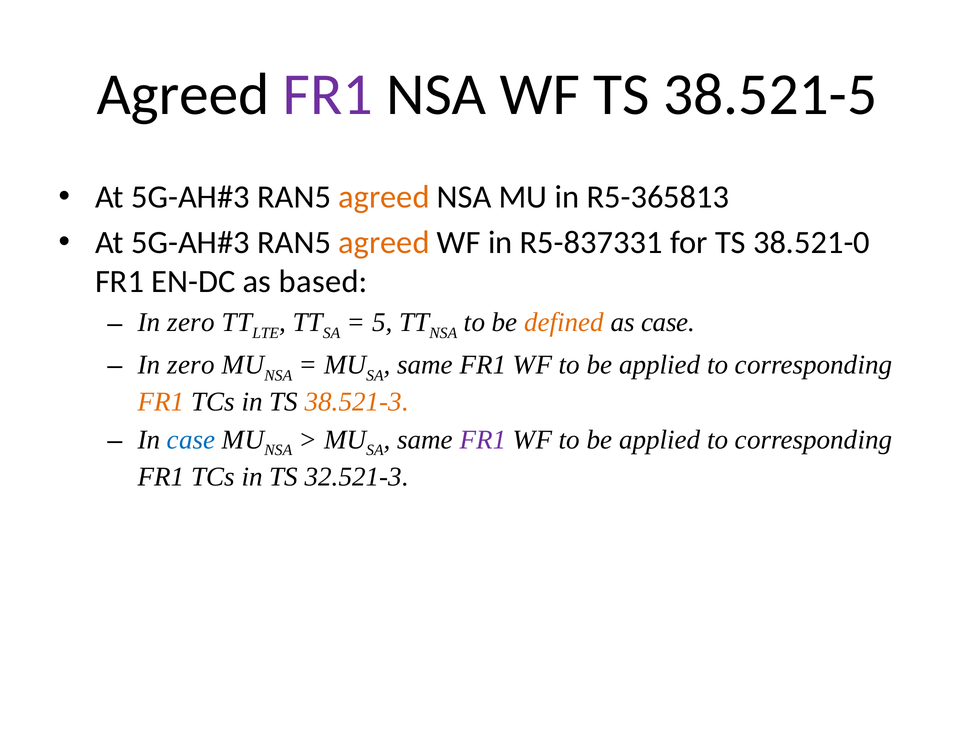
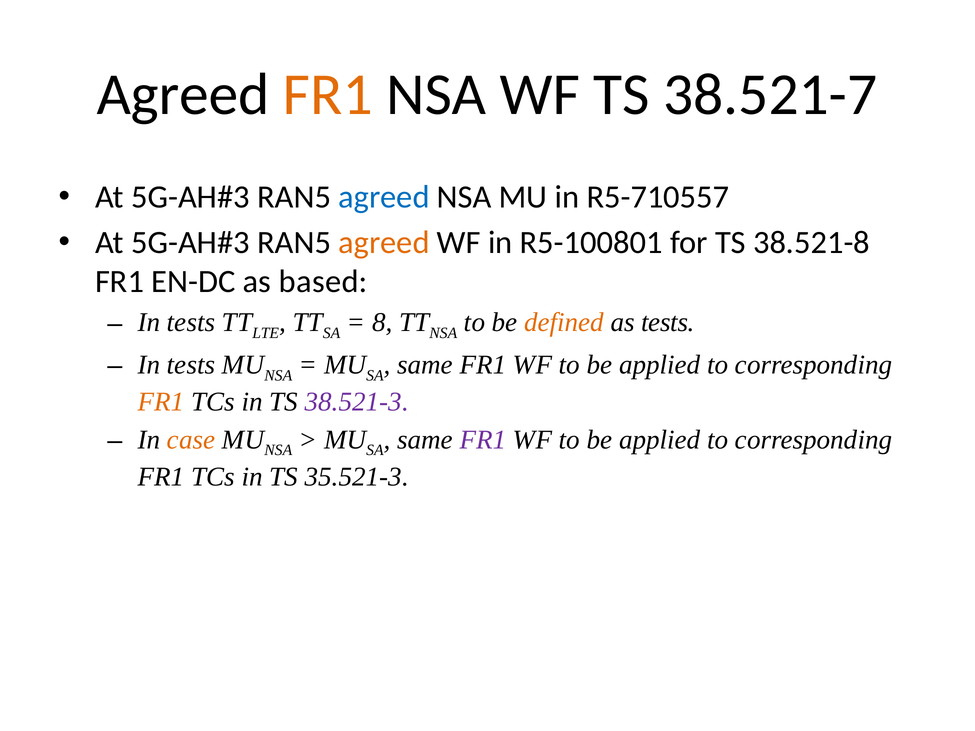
FR1 colour: purple -> orange (328, 94)
38.521-5: 38.521-5 -> 38.521-7 (770, 94)
agreed colour: orange -> blue (384, 197)
R5-365813: R5-365813 -> R5-710557 (658, 197)
R5-837331: R5-837331 -> R5-100801 (591, 243)
38.521-0: 38.521-0 -> 38.521-8 (812, 243)
zero: zero -> tests (191, 323)
5: 5 -> 8 (382, 323)
as case: case -> tests (668, 323)
zero: zero -> tests (191, 365)
38.521-3 colour: orange -> purple (357, 402)
case colour: blue -> orange (191, 440)
32.521-3: 32.521-3 -> 35.521-3 (357, 477)
